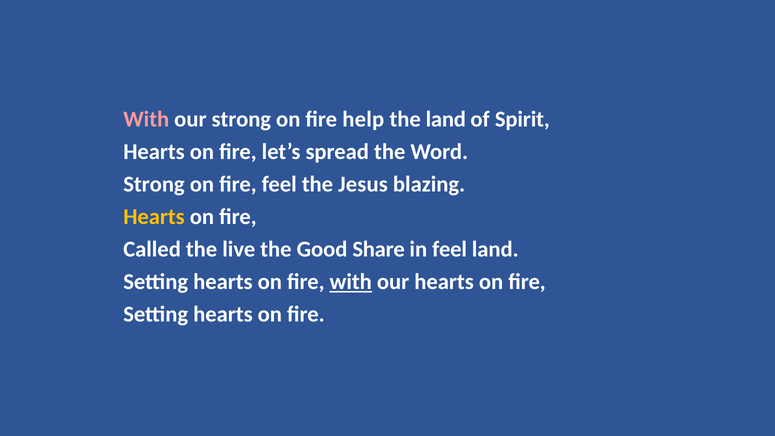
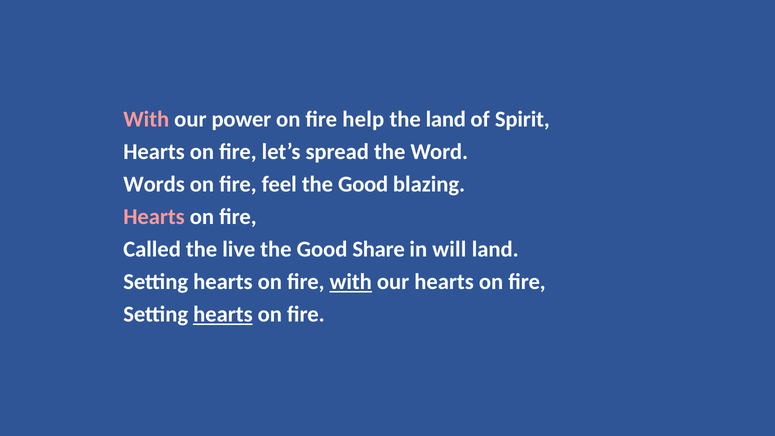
our strong: strong -> power (241, 119)
Strong: Strong -> Words (154, 184)
feel the Jesus: Jesus -> Good (363, 184)
Hearts colour: yellow -> pink (154, 217)
in feel: feel -> will (449, 249)
hearts underline: none -> present (223, 314)
